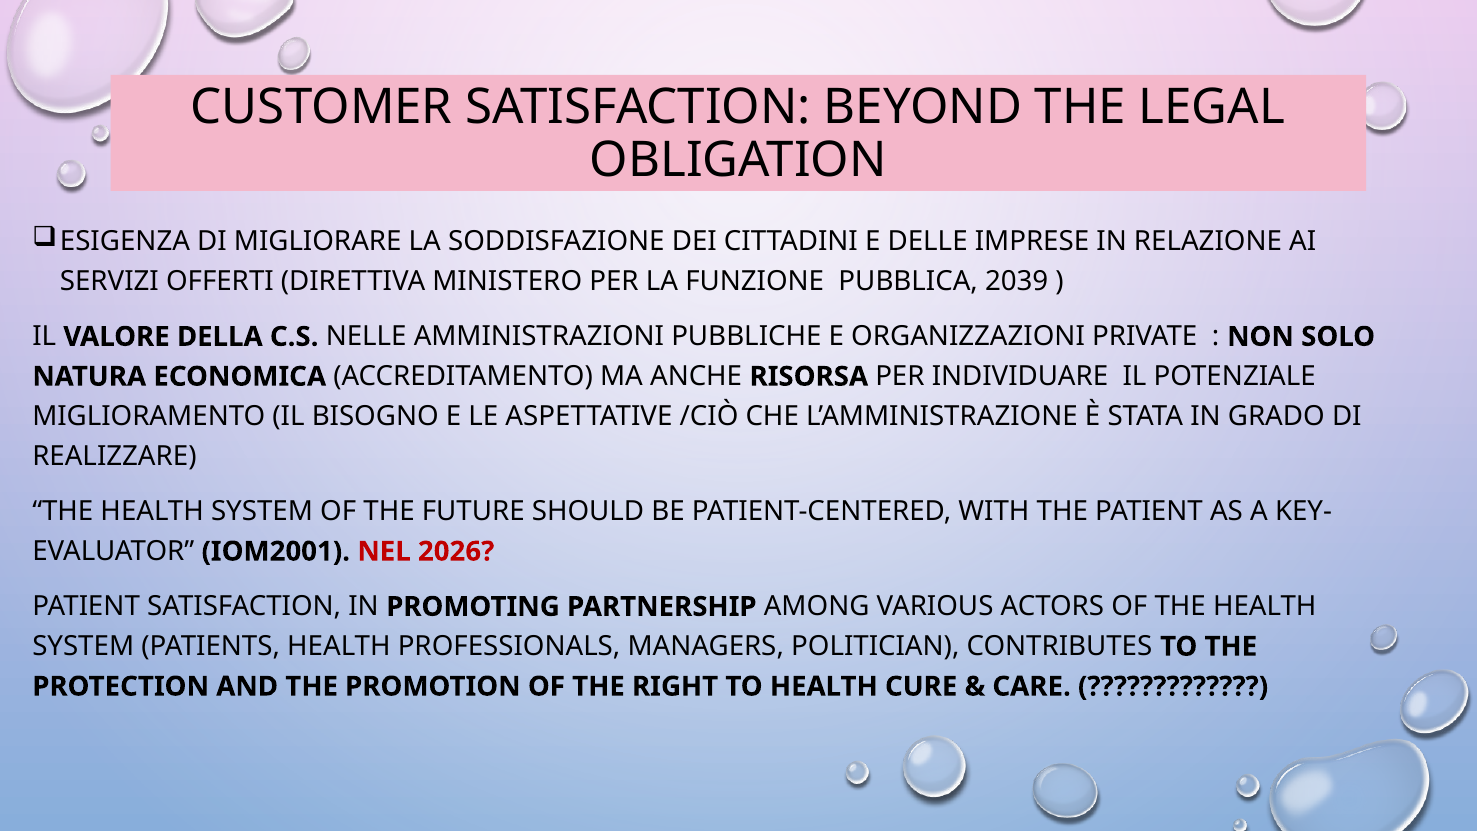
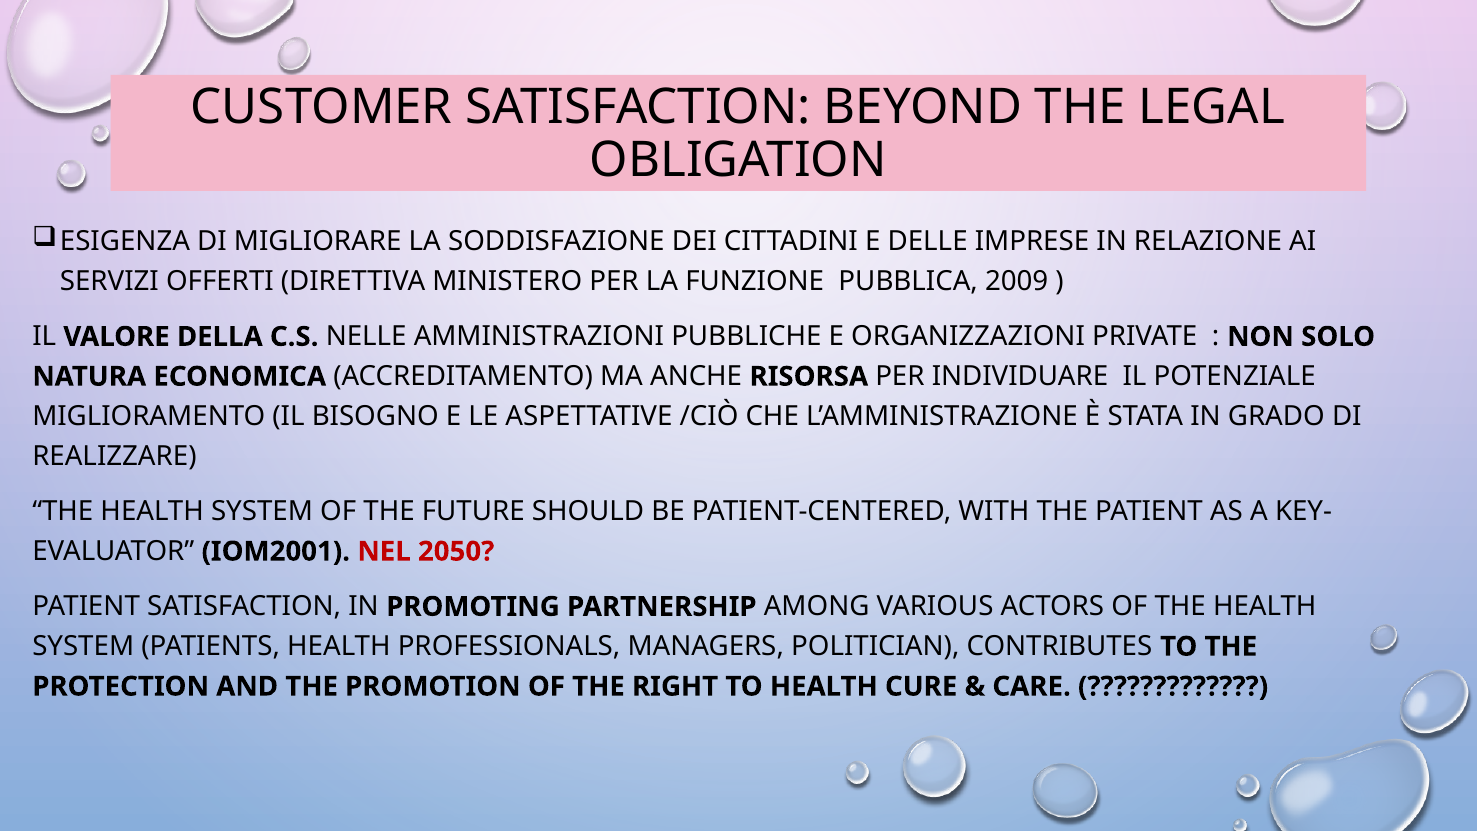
2039: 2039 -> 2009 (1017, 281)
2026: 2026 -> 2050 (456, 551)
